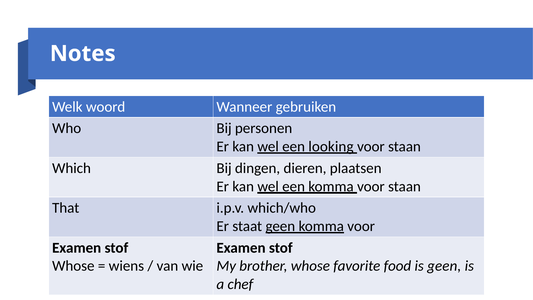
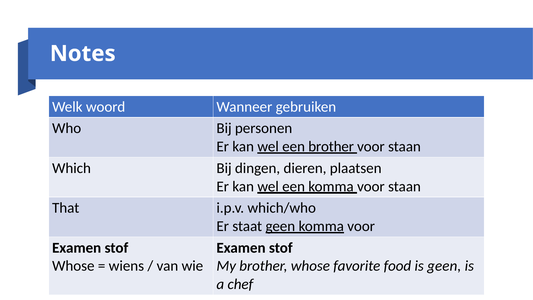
een looking: looking -> brother (331, 146)
